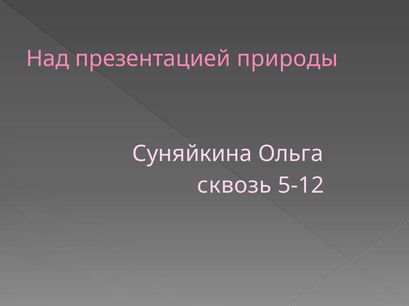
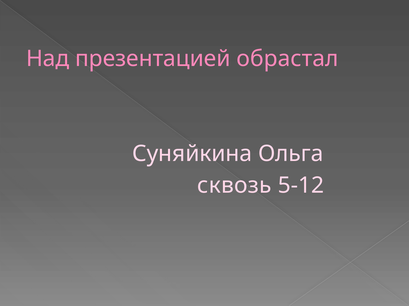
природы: природы -> обрастал (287, 59)
